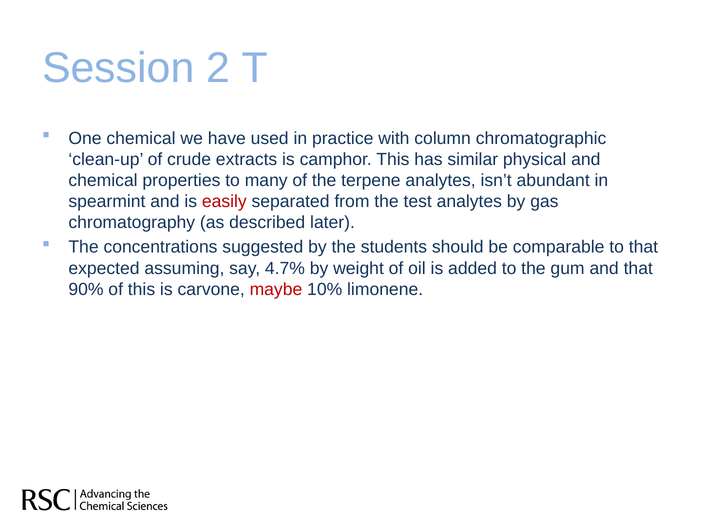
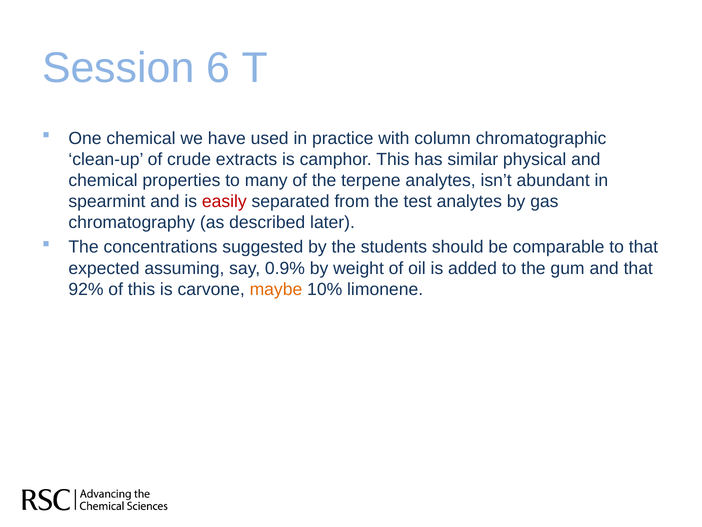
2: 2 -> 6 (218, 68)
4.7%: 4.7% -> 0.9% (285, 268)
90%: 90% -> 92% (86, 289)
maybe colour: red -> orange (276, 289)
